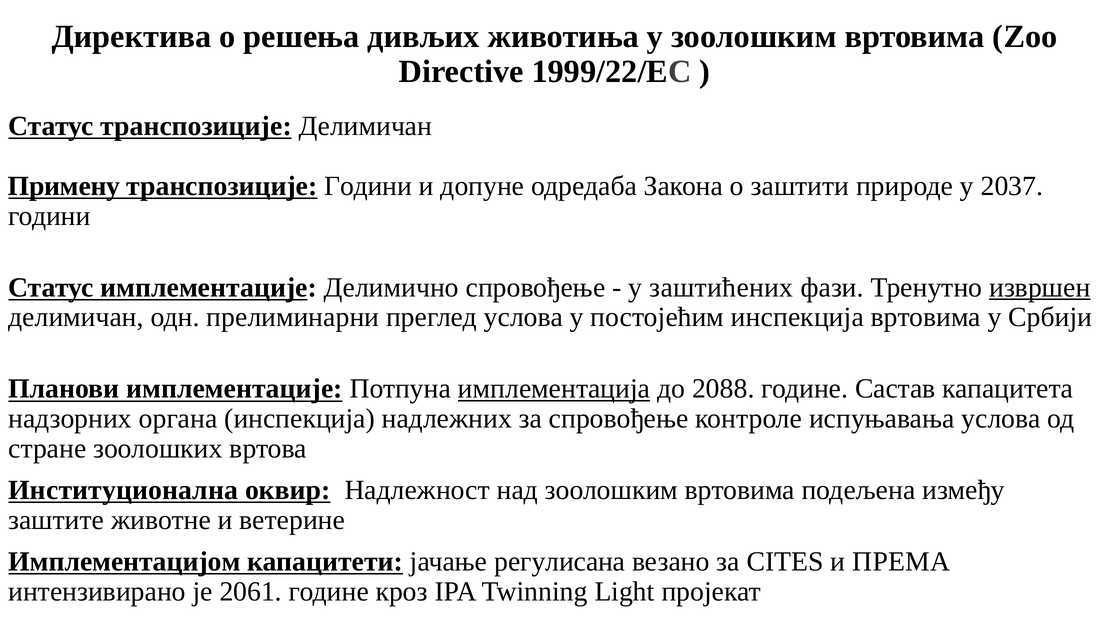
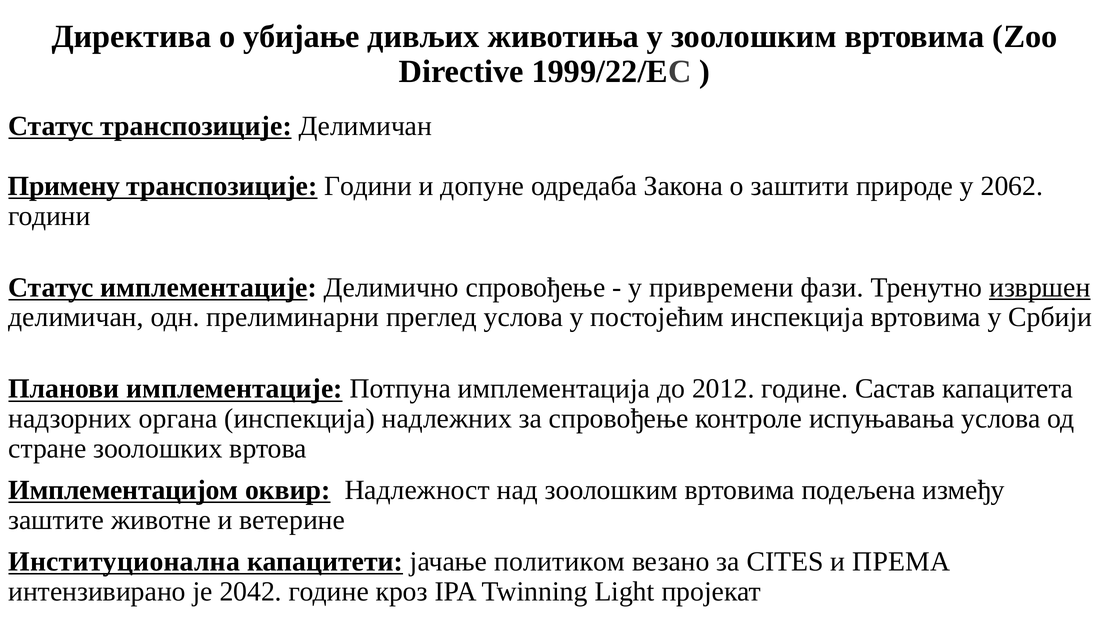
решења: решења -> убијање (301, 36)
2037: 2037 -> 2062 (1012, 186)
заштићених: заштићених -> привремени (721, 287)
имплементација underline: present -> none (554, 389)
2088: 2088 -> 2012 (723, 389)
Институционална: Институционална -> Имплементацијом (123, 490)
Имплементацијом: Имплементацијом -> Институционална (124, 561)
регулисана: регулисана -> политиком (560, 561)
2061: 2061 -> 2042 (251, 591)
